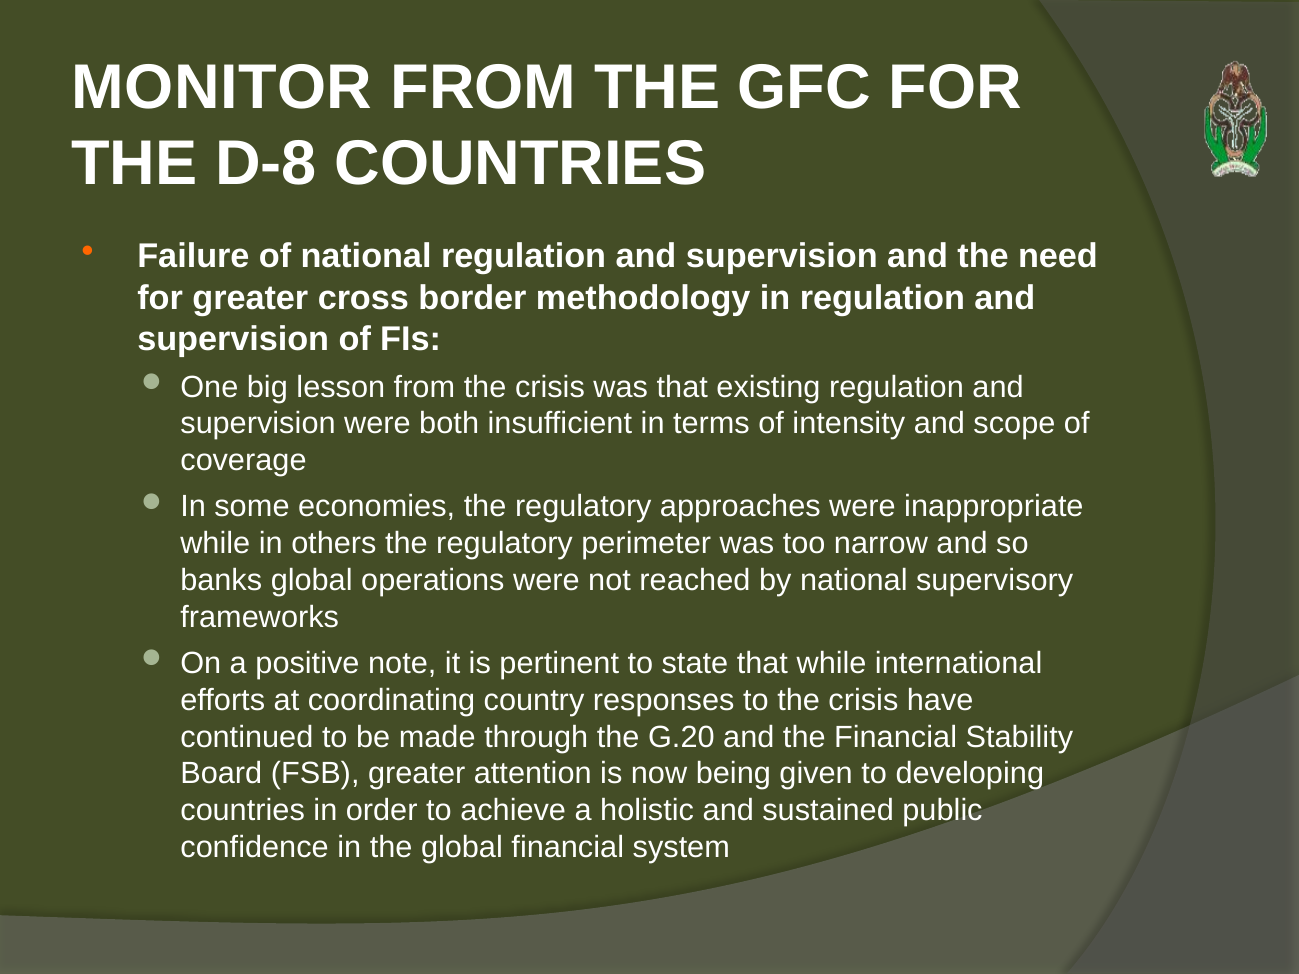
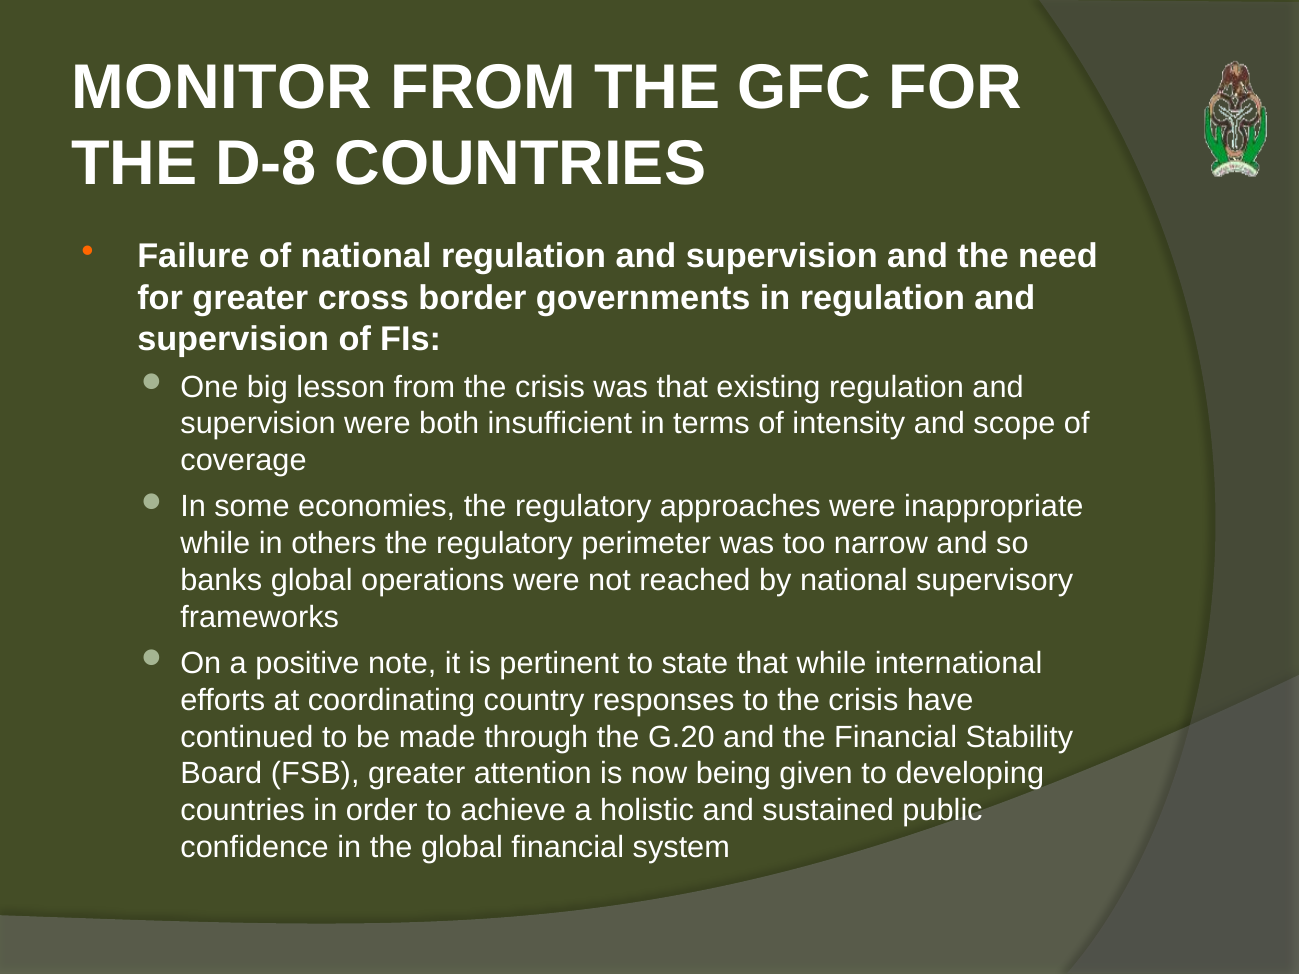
methodology: methodology -> governments (643, 298)
